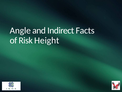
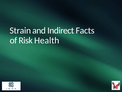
Angle: Angle -> Strain (20, 30)
Height: Height -> Health (47, 40)
